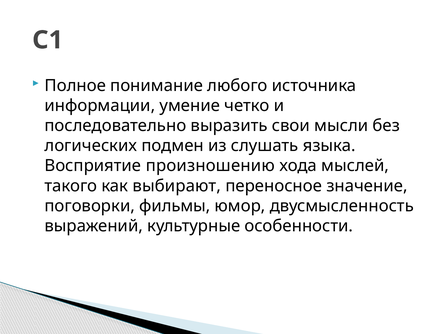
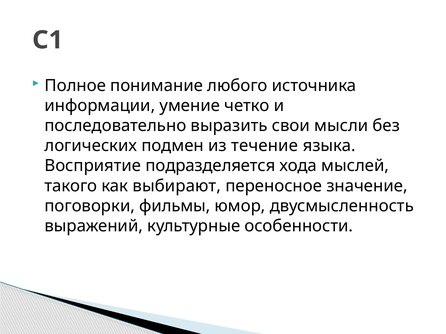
слушать: слушать -> течение (265, 146)
произношению: произношению -> подразделяется (210, 166)
